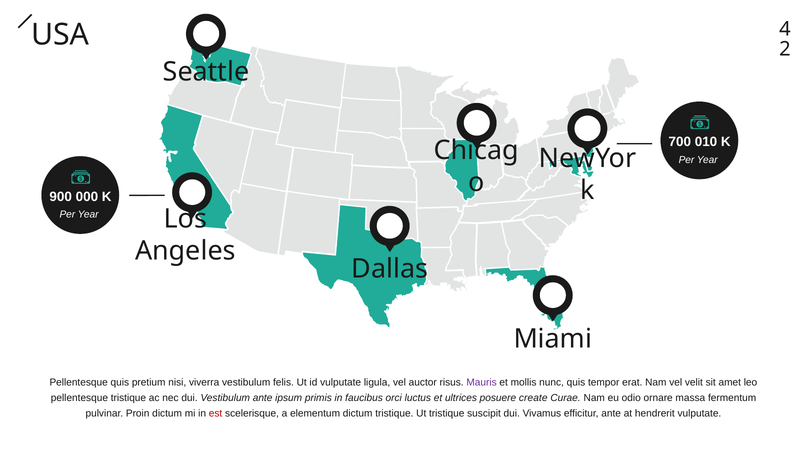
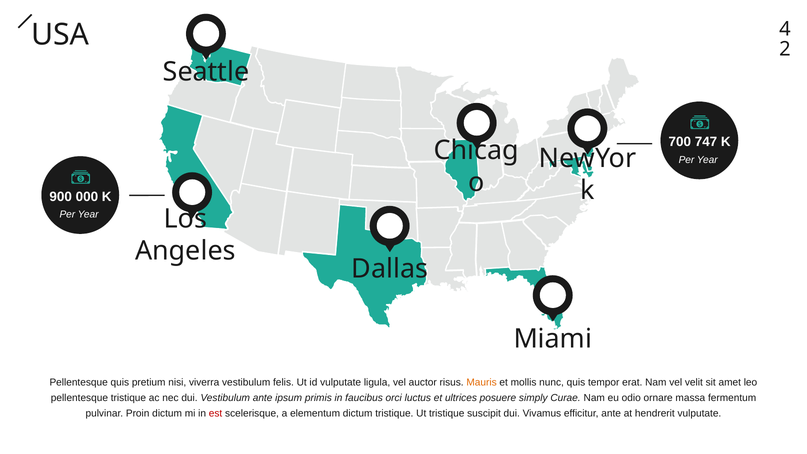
010: 010 -> 747 (706, 142)
Mauris colour: purple -> orange (482, 382)
create: create -> simply (533, 398)
